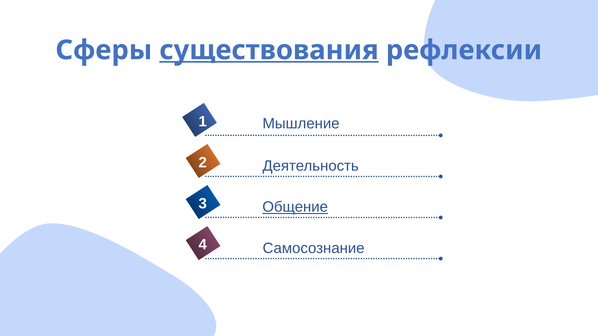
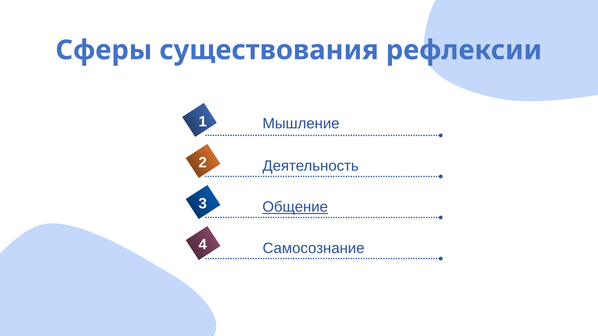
существования underline: present -> none (269, 50)
